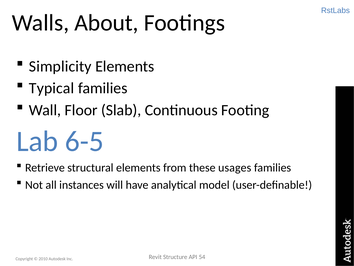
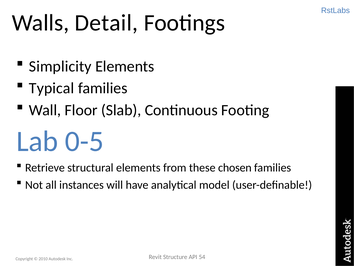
About: About -> Detail (106, 23)
6-5: 6-5 -> 0-5 (84, 141)
usages: usages -> chosen (235, 168)
